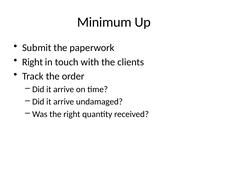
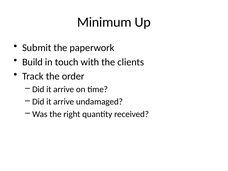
Right: Right -> Build (32, 62)
